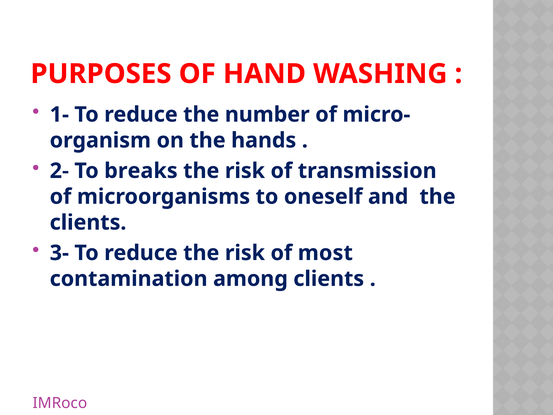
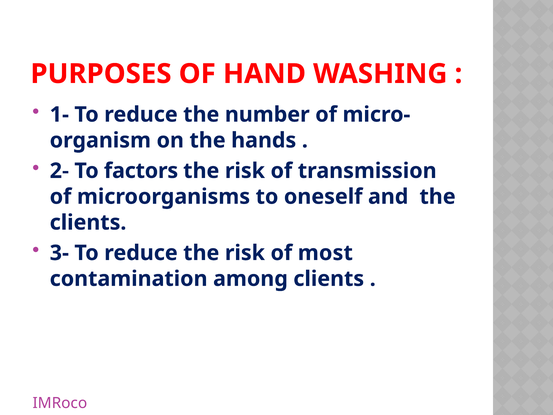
breaks: breaks -> factors (141, 171)
